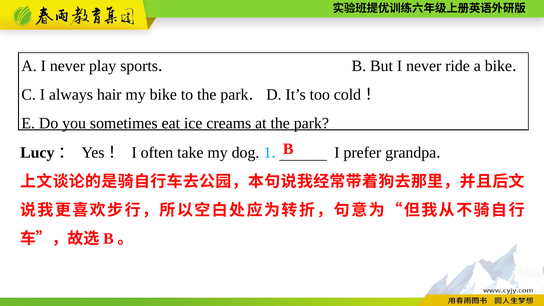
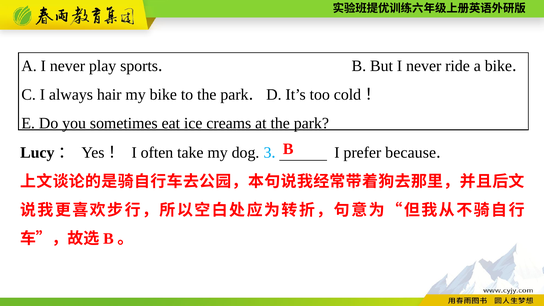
1: 1 -> 3 (267, 153)
grandpa: grandpa -> because (411, 153)
